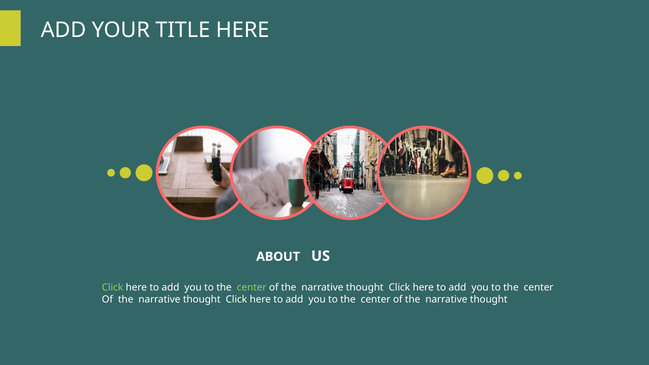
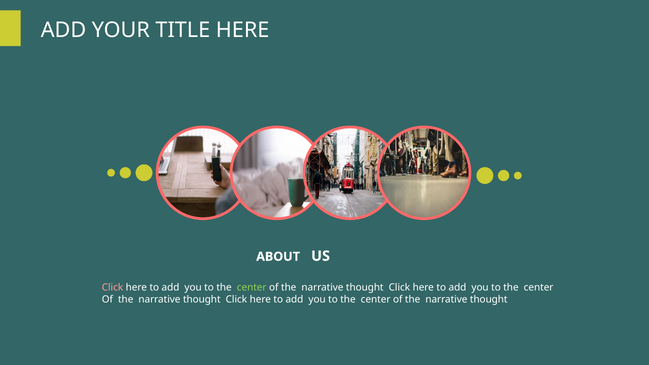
Click colour: light green -> pink (113, 288)
